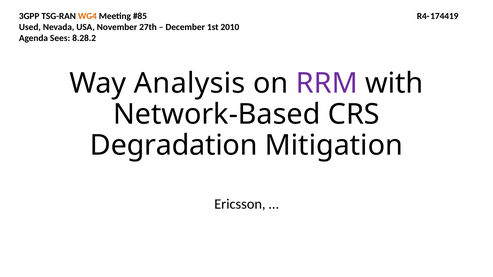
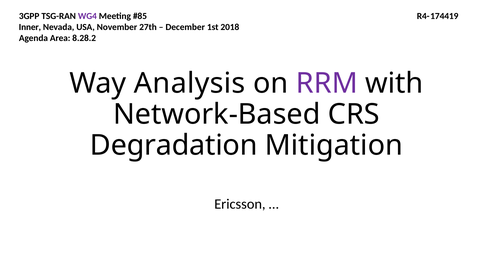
WG4 colour: orange -> purple (87, 16)
Used: Used -> Inner (30, 27)
2010: 2010 -> 2018 (230, 27)
Sees: Sees -> Area (60, 38)
